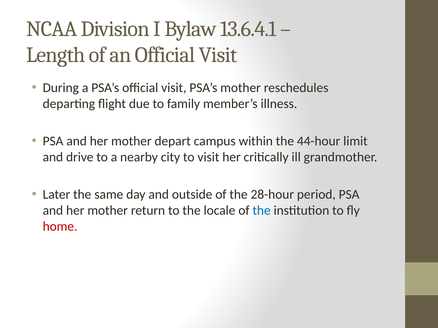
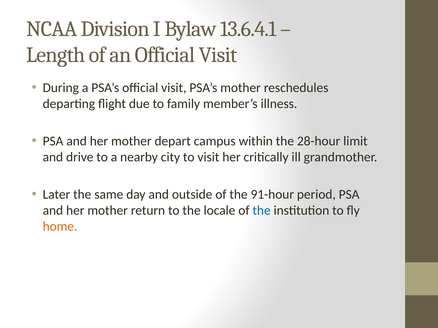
44-hour: 44-hour -> 28-hour (319, 141)
28-hour: 28-hour -> 91-hour (272, 195)
home colour: red -> orange (60, 227)
